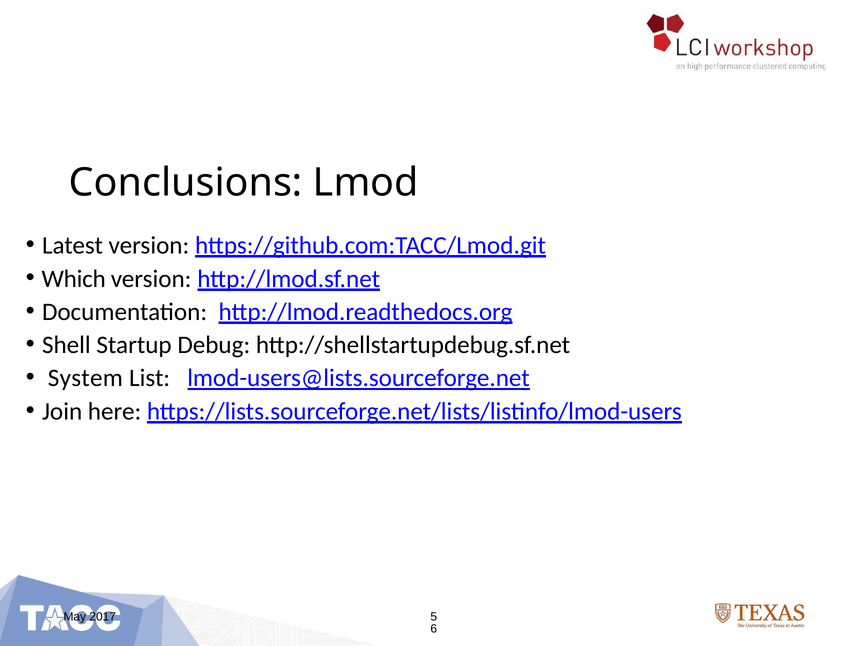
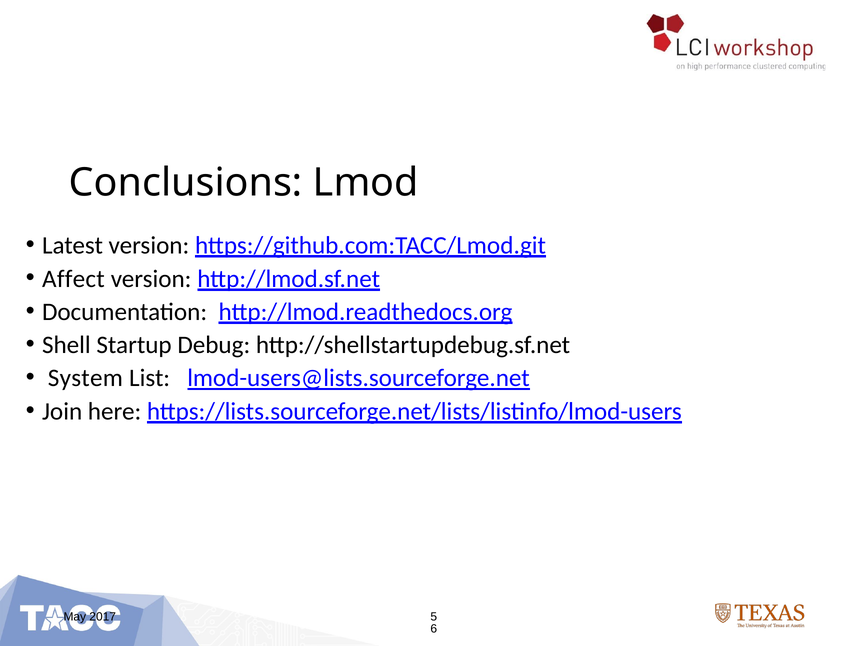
Which: Which -> Affect (73, 279)
